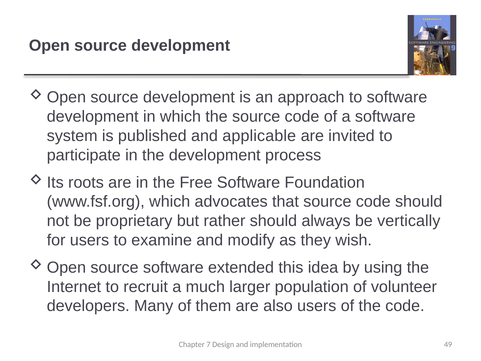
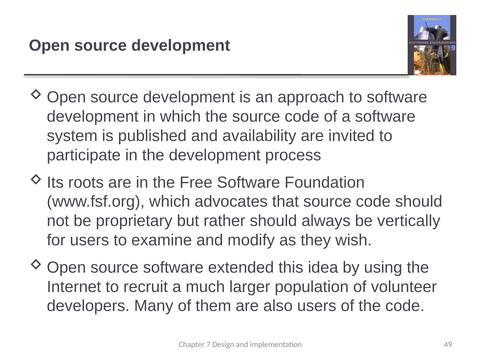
applicable: applicable -> availability (259, 136)
